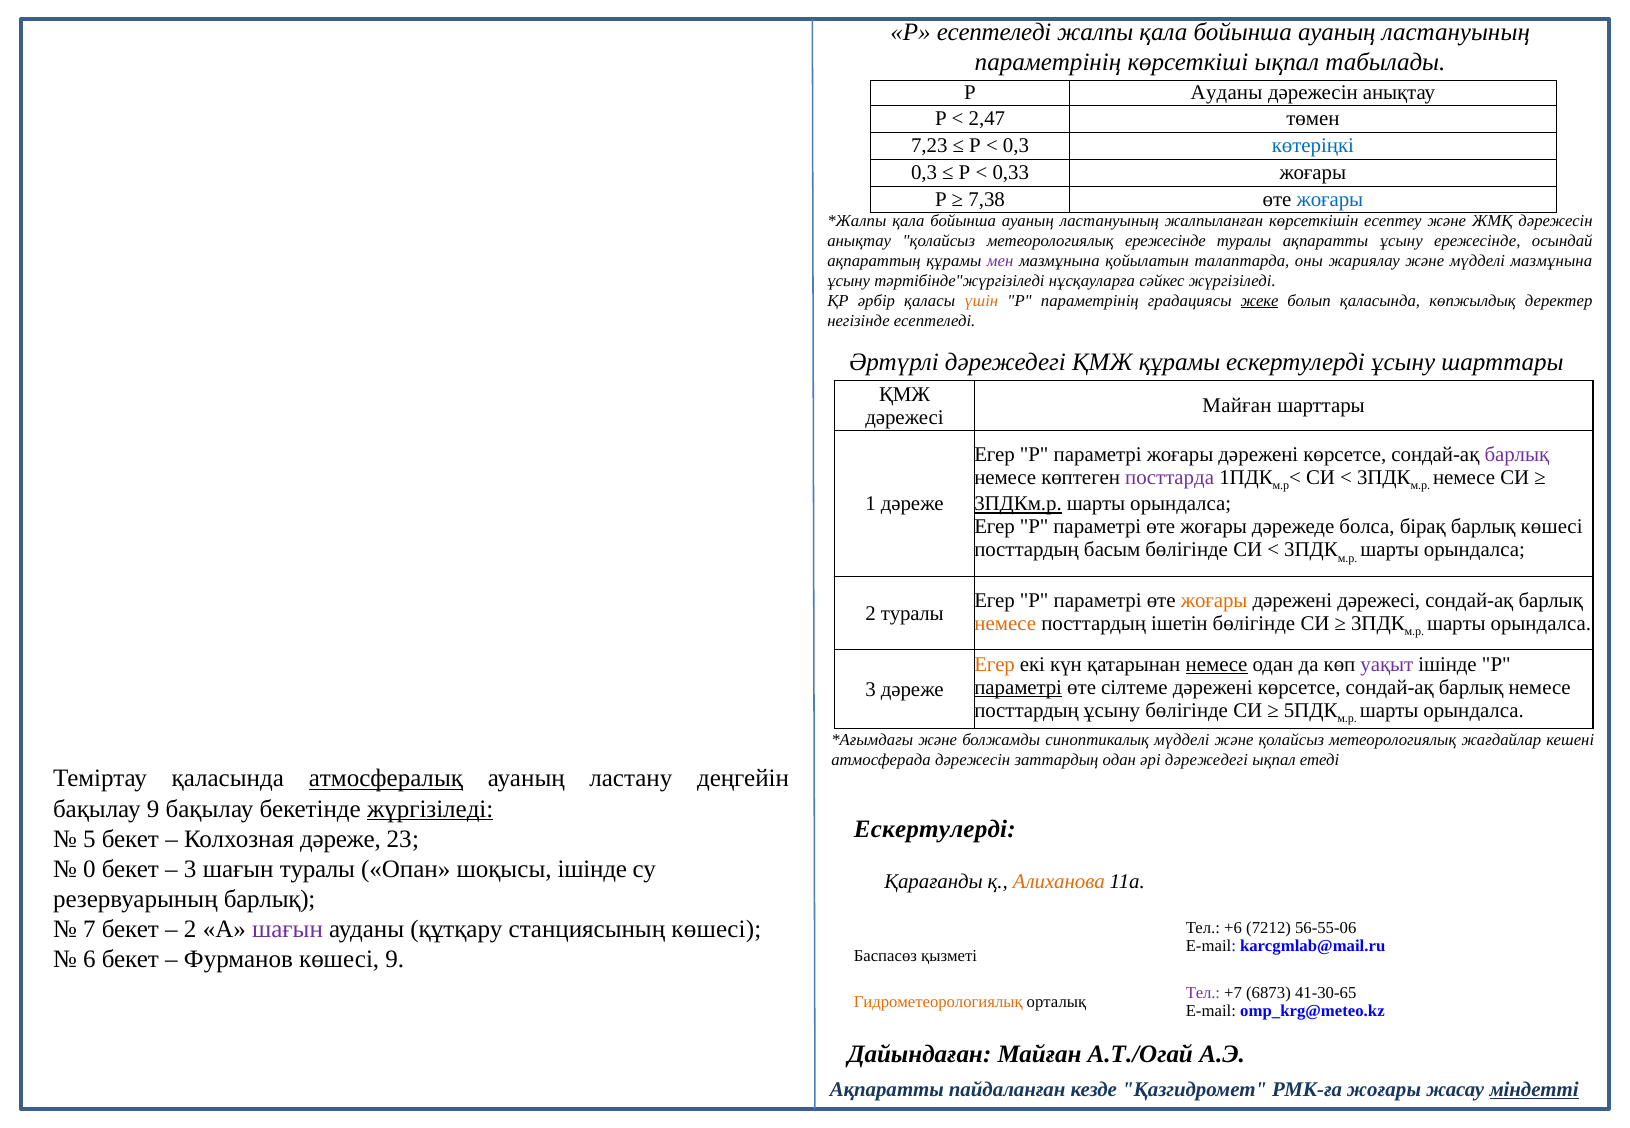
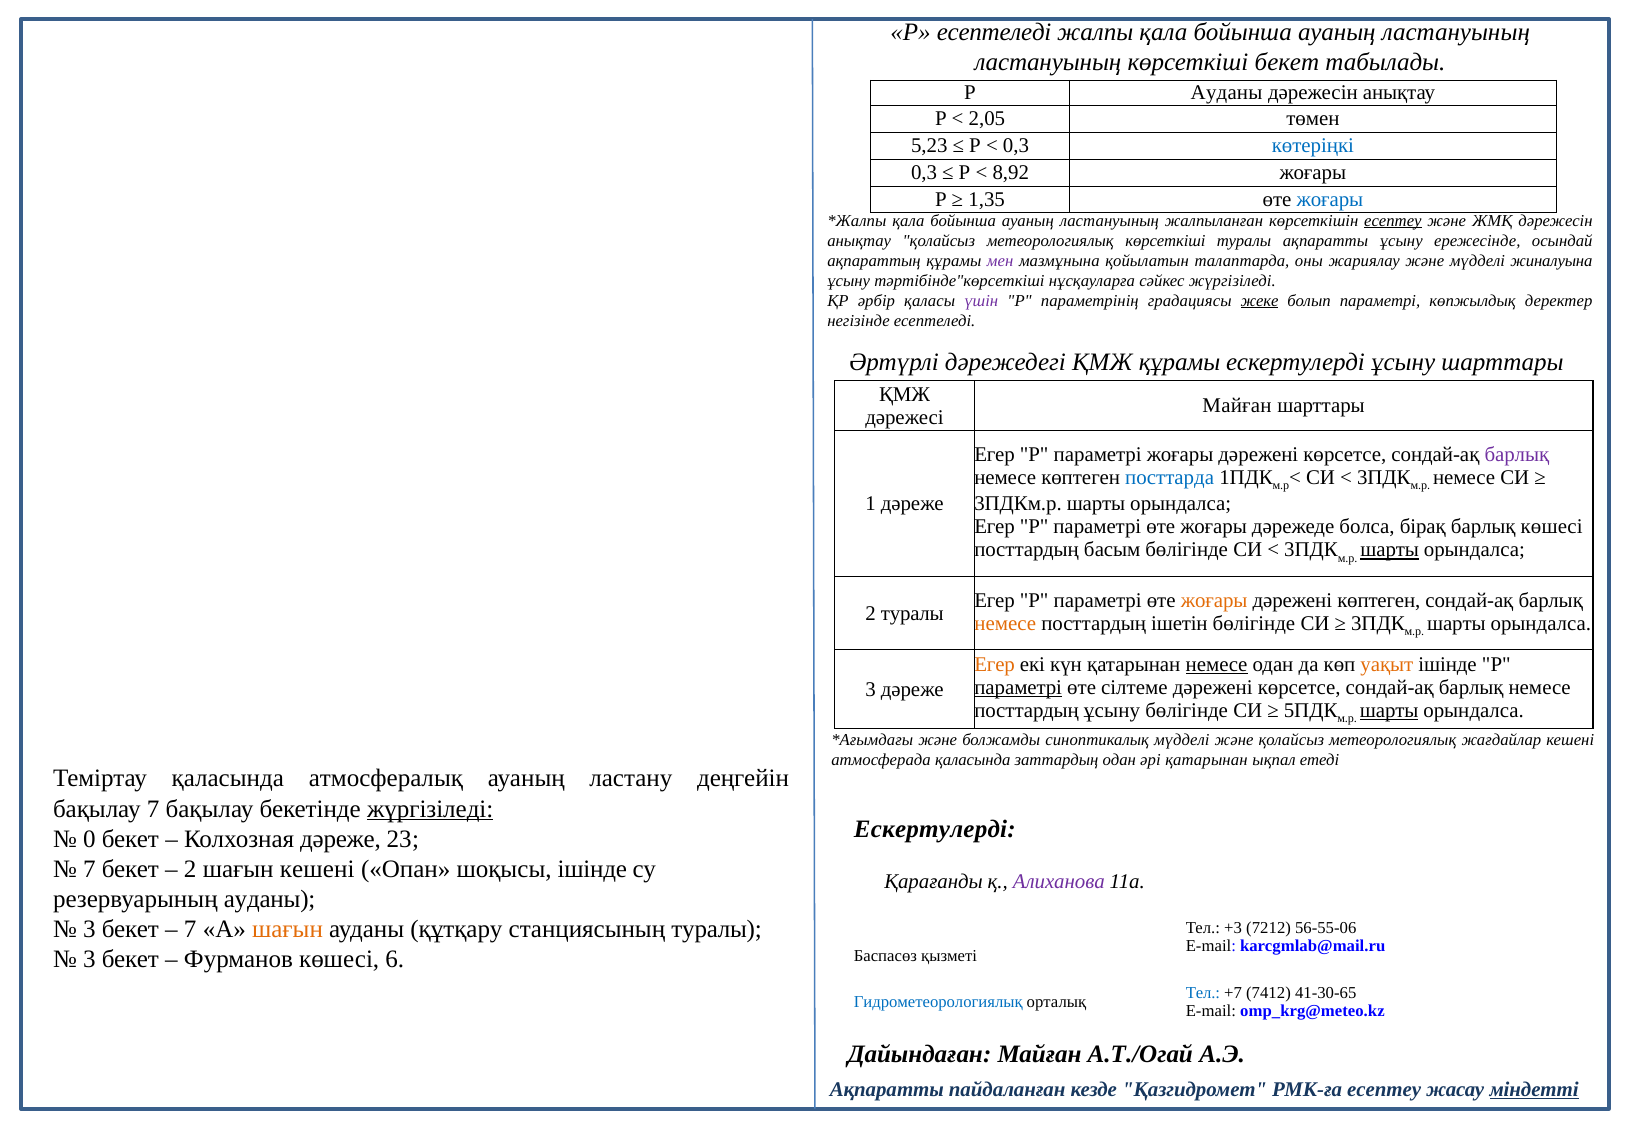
параметрінің: параметрінің -> ластануының (1048, 62)
көрсеткіші ықпал: ықпал -> бекет (1287, 62)
2,47: 2,47 -> 2,05 (987, 119)
7,23: 7,23 -> 5,23 (929, 146)
0,33: 0,33 -> 8,92 (1011, 172)
7,38: 7,38 -> 1,35 (987, 199)
есептеу underline: none -> present (1393, 221)
метеорологиялық ережесінде: ережесінде -> көрсеткіші (1165, 241)
мүдделі мазмұнына: мазмұнына -> жиналуына (1551, 261)
тәртібінде"жүргізіледі: тәртібінде"жүргізіледі -> тәртібінде"көрсеткіші (959, 281)
үшін colour: orange -> purple (981, 301)
болып қаласында: қаласында -> параметрі (1380, 301)
посттарда colour: purple -> blue (1170, 478)
3ПДКм.р underline: present -> none (1018, 504)
шарты underline: none -> present (1390, 550)
дәрежені дәрежесі: дәрежесі -> көптеген (1379, 601)
уақыт colour: purple -> orange (1387, 665)
шарты underline: none -> present (1389, 711)
атмосферада дәрежесін: дәрежесін -> қаласында (973, 761)
әрі дәрежедегі: дәрежедегі -> қатарынан (1207, 761)
атмосфералық underline: present -> none (386, 779)
бақылау 9: 9 -> 7 (153, 809)
5: 5 -> 0 (89, 839)
0: 0 -> 7 (89, 869)
3: 3 -> 2 (190, 869)
шағын туралы: туралы -> кешені (317, 869)
Алиханова colour: orange -> purple (1059, 882)
резервуарының барлық: барлық -> ауданы (270, 899)
7: 7 -> 3 (89, 929)
2: 2 -> 7 (190, 929)
шағын colour: purple -> orange (288, 929)
станциясының көшесі: көшесі -> туралы (717, 929)
+6: +6 -> +3 (1233, 928)
6: 6 -> 3 (89, 960)
көшесі 9: 9 -> 6 (395, 960)
Тел colour: purple -> blue (1203, 993)
6873: 6873 -> 7412 (1268, 993)
Гидрометеорологиялық colour: orange -> blue (938, 1003)
РМК-ға жоғары: жоғары -> есептеу (1384, 1090)
